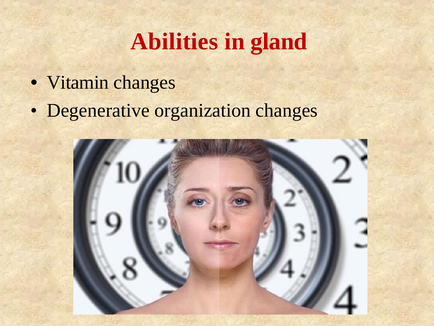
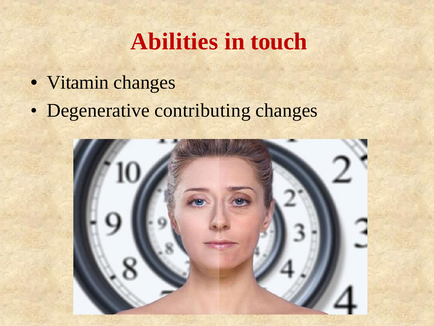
gland: gland -> touch (279, 41)
organization: organization -> contributing (203, 110)
